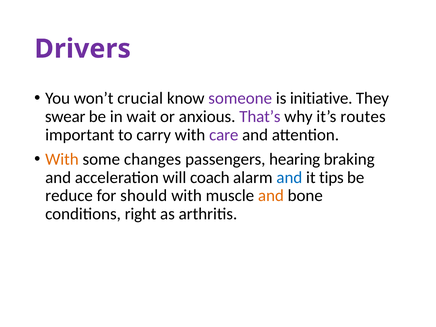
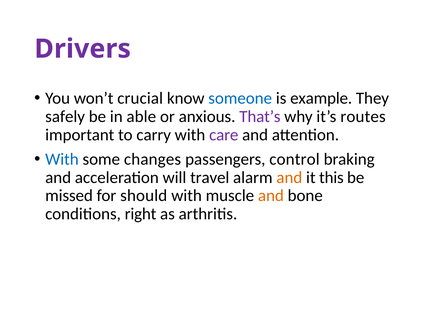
someone colour: purple -> blue (240, 98)
initiative: initiative -> example (321, 98)
swear: swear -> safely (65, 117)
wait: wait -> able (141, 117)
With colour: orange -> blue (62, 159)
hearing: hearing -> control (294, 159)
coach: coach -> travel (210, 177)
and colour: blue -> orange (289, 177)
tips: tips -> this (331, 177)
reduce: reduce -> missed (69, 196)
